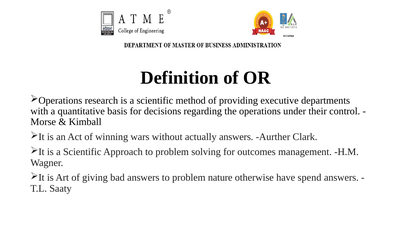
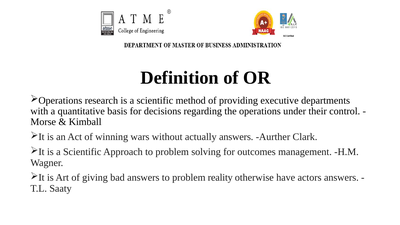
nature: nature -> reality (220, 178)
spend: spend -> actors (310, 178)
